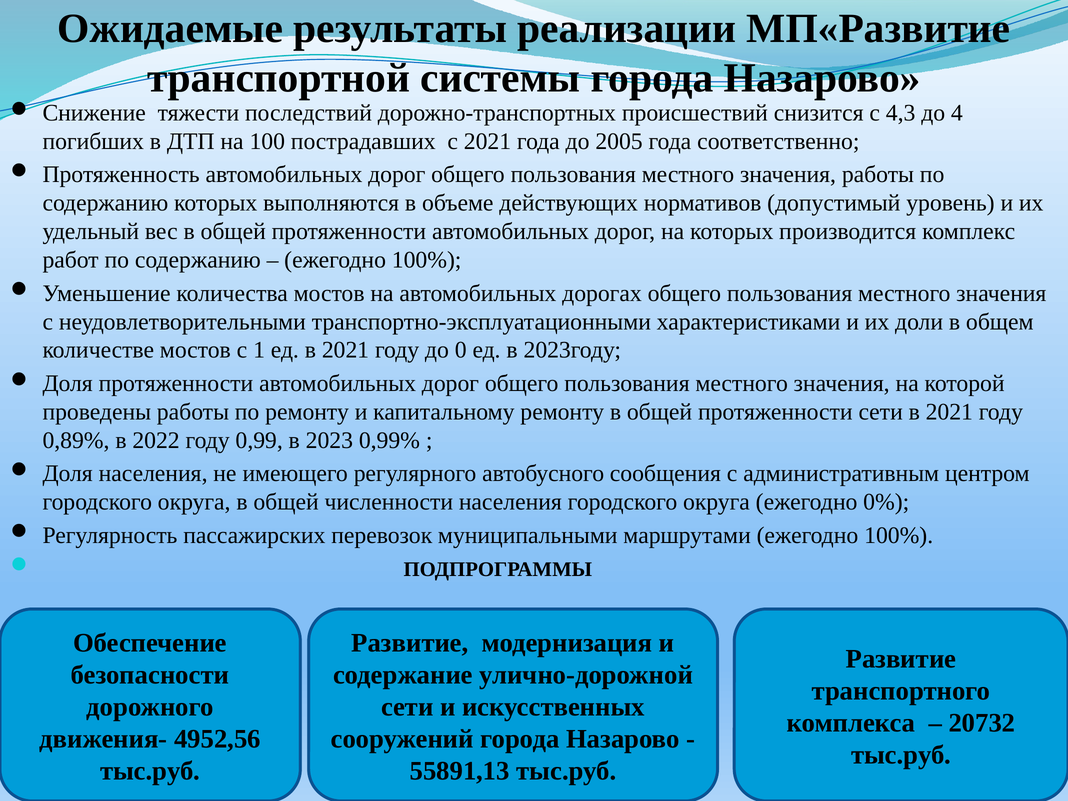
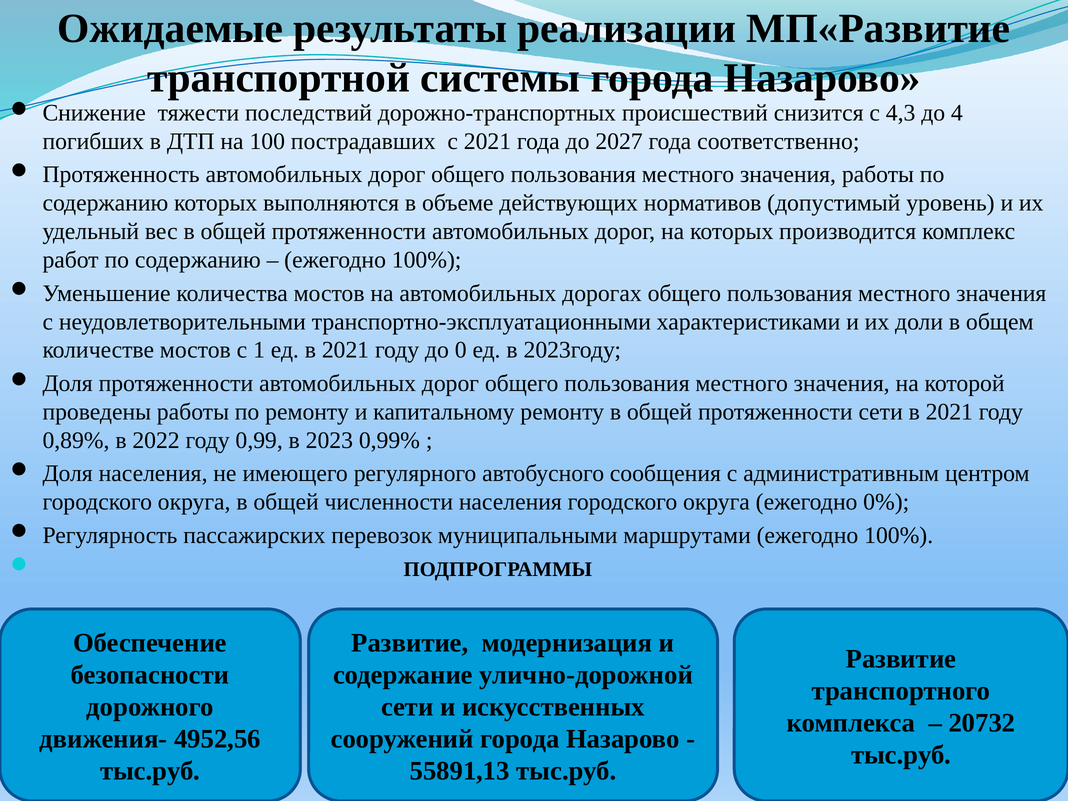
2005: 2005 -> 2027 (619, 141)
